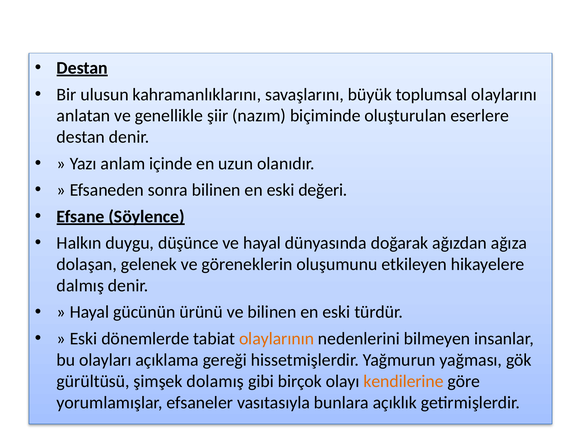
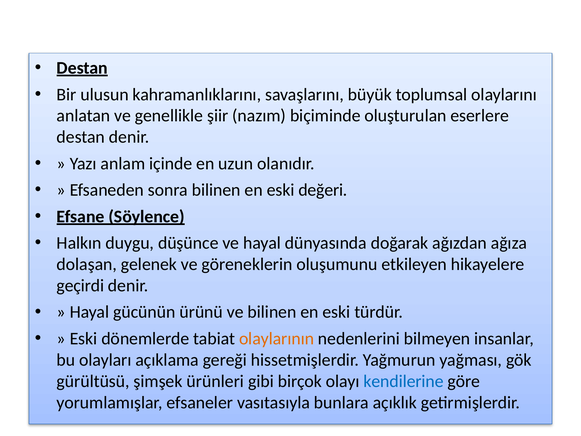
dalmış: dalmış -> geçirdi (80, 285)
dolamış: dolamış -> ürünleri (215, 381)
kendilerine colour: orange -> blue (404, 381)
